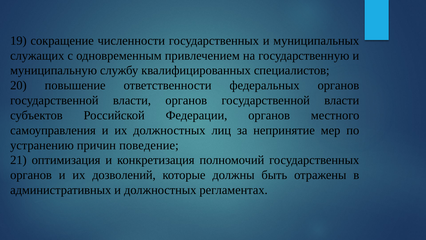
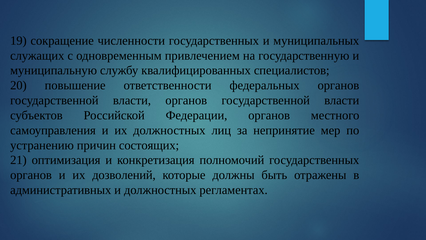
поведение: поведение -> состоящих (149, 145)
